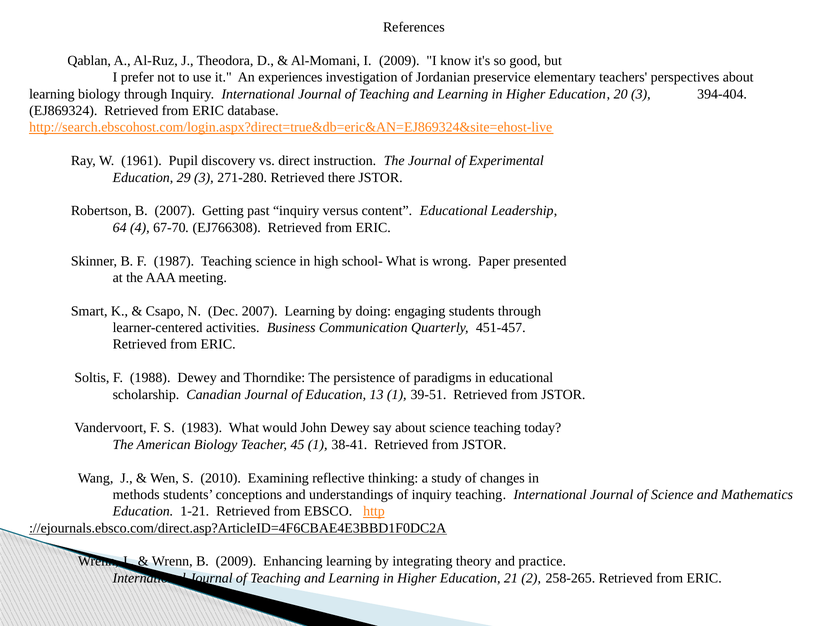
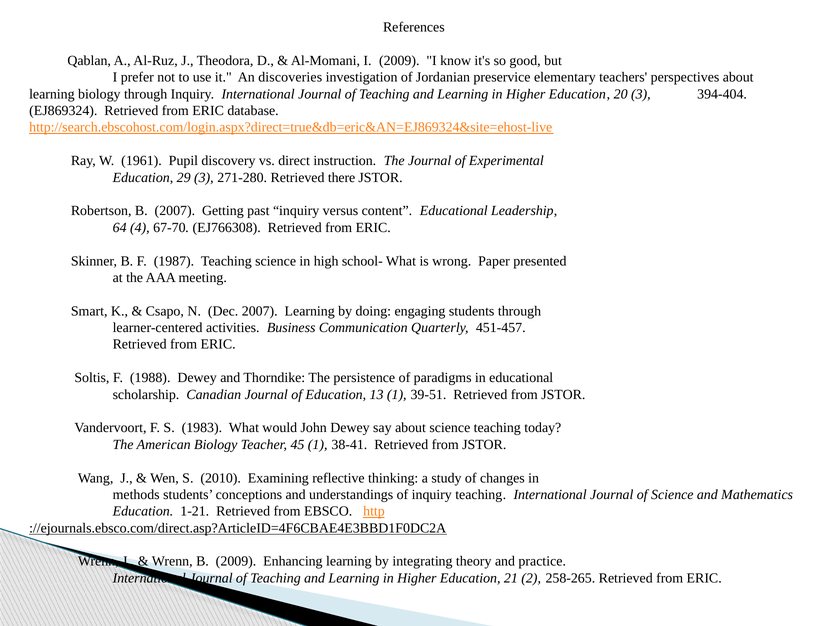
experiences: experiences -> discoveries (290, 77)
